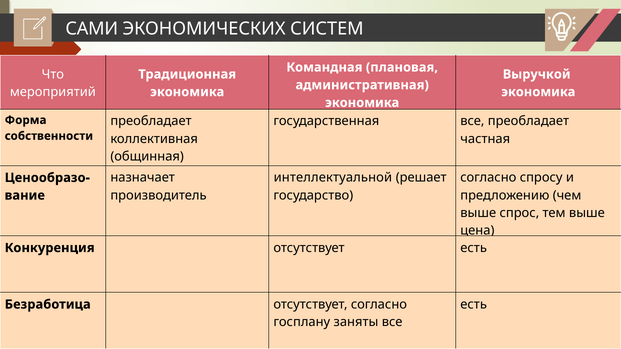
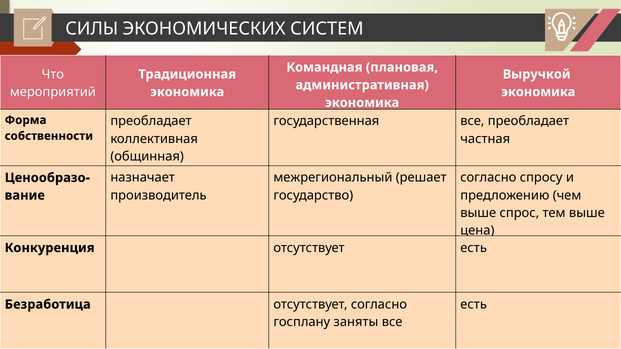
САМИ: САМИ -> СИЛЫ (92, 29)
интеллектуальной: интеллектуальной -> межрегиональный (333, 178)
